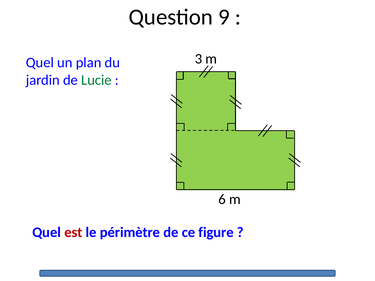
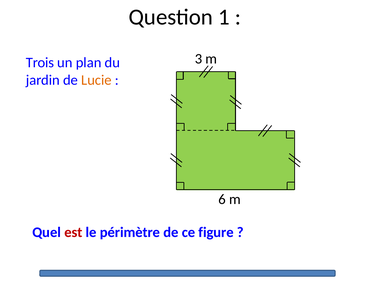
9: 9 -> 1 (224, 17)
Quel: Quel -> Trois (40, 63)
Lucie colour: green -> orange (96, 80)
